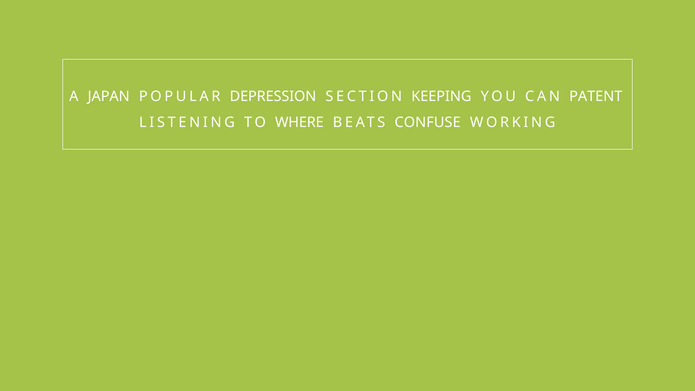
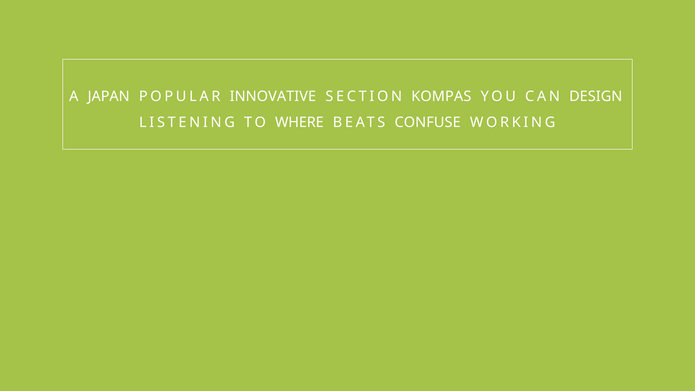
DEPRESSION: DEPRESSION -> INNOVATIVE (273, 96)
KEEPING: KEEPING -> KOMPAS (441, 96)
PATENT: PATENT -> DESIGN (596, 96)
